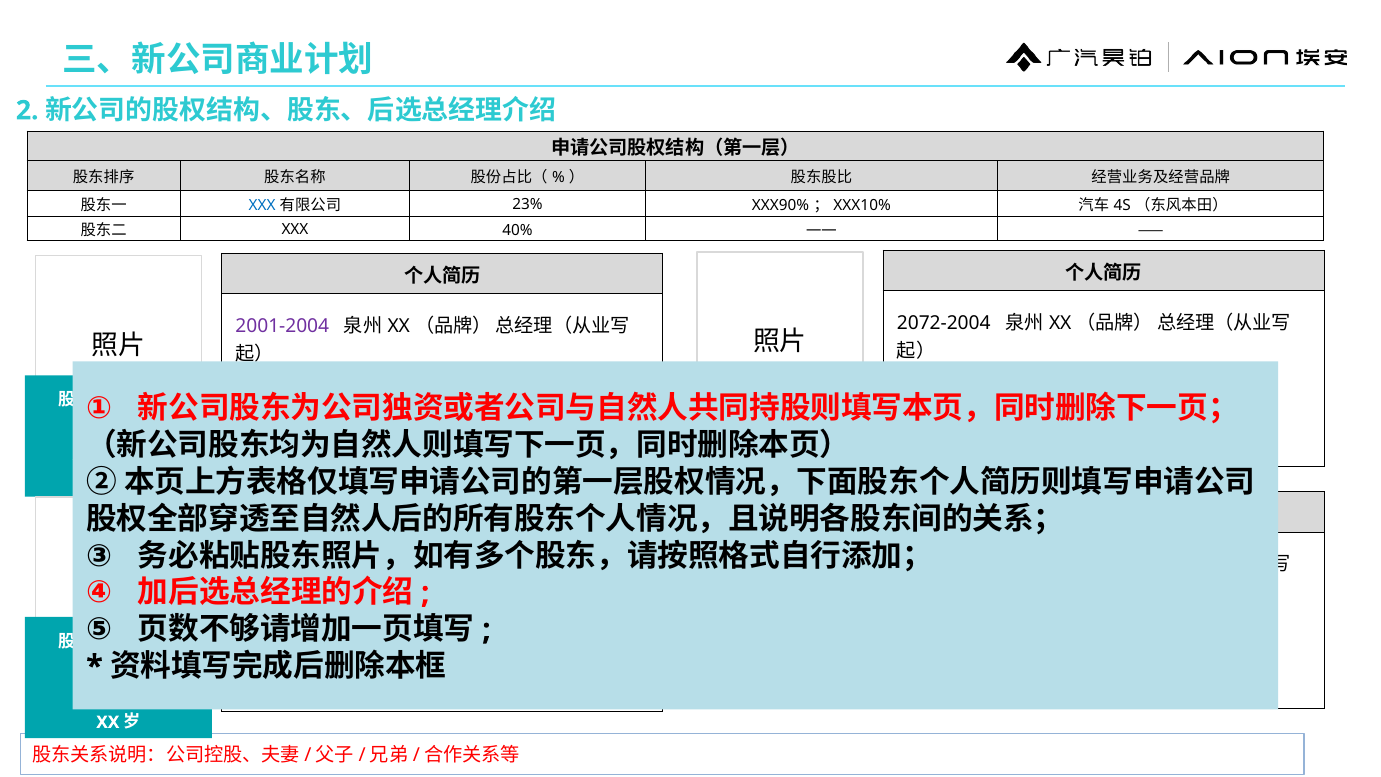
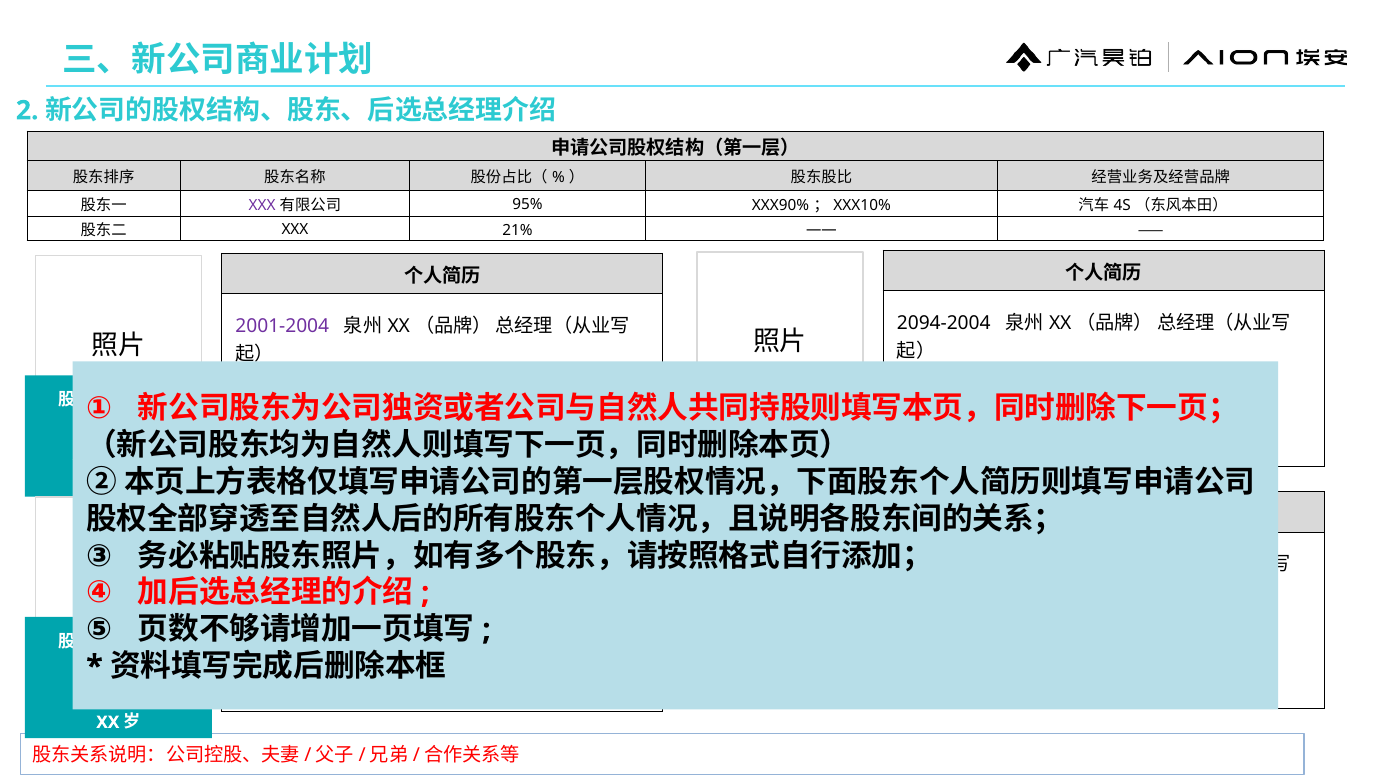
XXX colour: blue -> purple (262, 205)
23%: 23% -> 95% (527, 205)
40%: 40% -> 21% (518, 230)
2072-2004: 2072-2004 -> 2094-2004 (944, 323)
